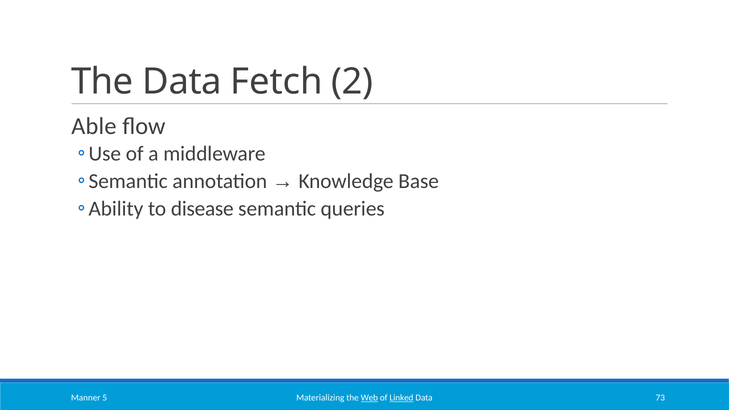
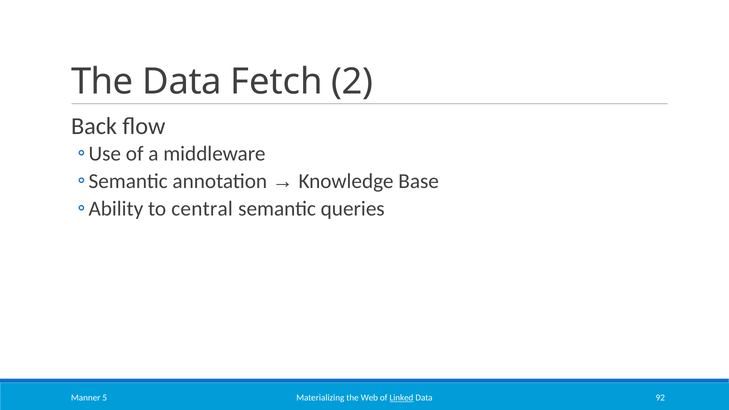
Able: Able -> Back (94, 126)
disease: disease -> central (202, 209)
Web underline: present -> none (369, 398)
73: 73 -> 92 (660, 398)
